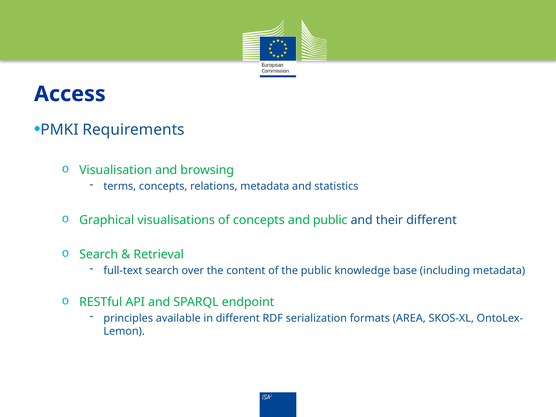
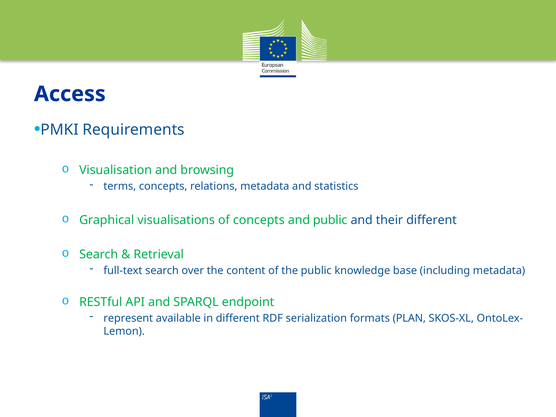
principles: principles -> represent (128, 318)
AREA: AREA -> PLAN (409, 318)
